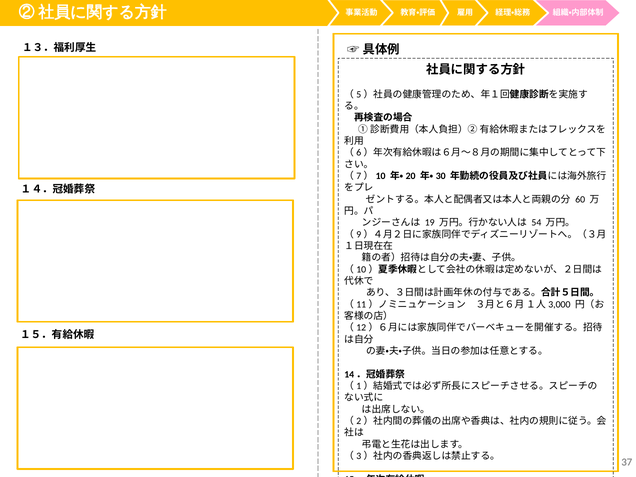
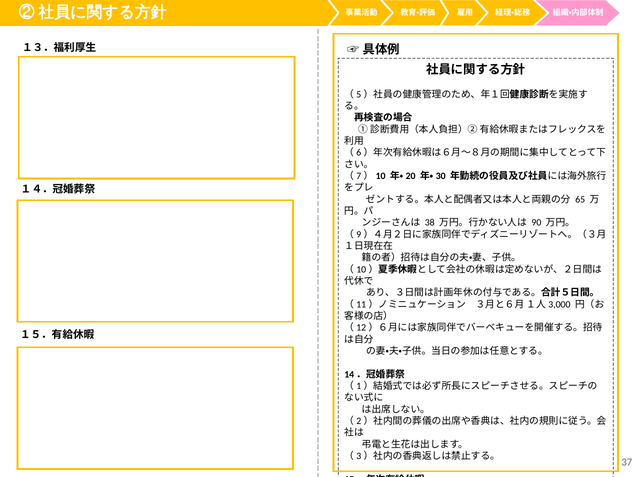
60: 60 -> 65 (580, 199)
19: 19 -> 38 (430, 223)
54: 54 -> 90 (536, 223)
